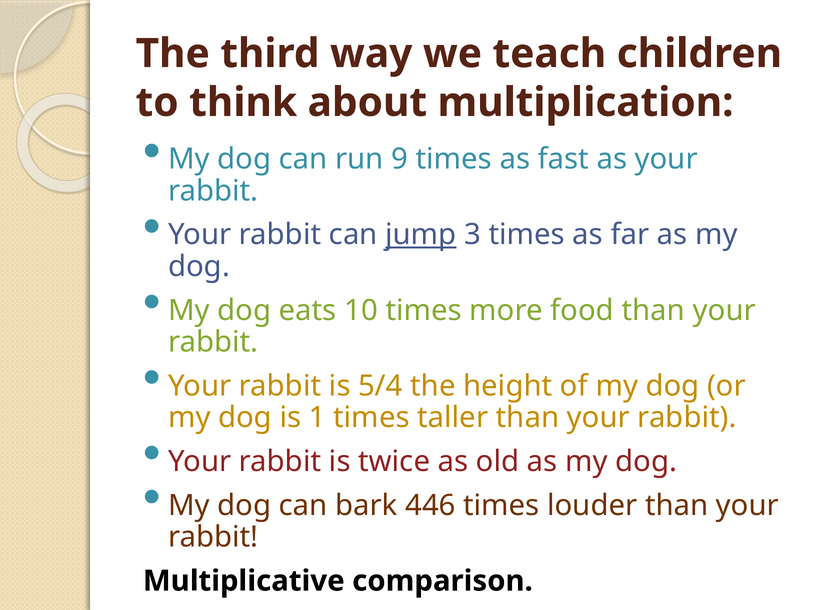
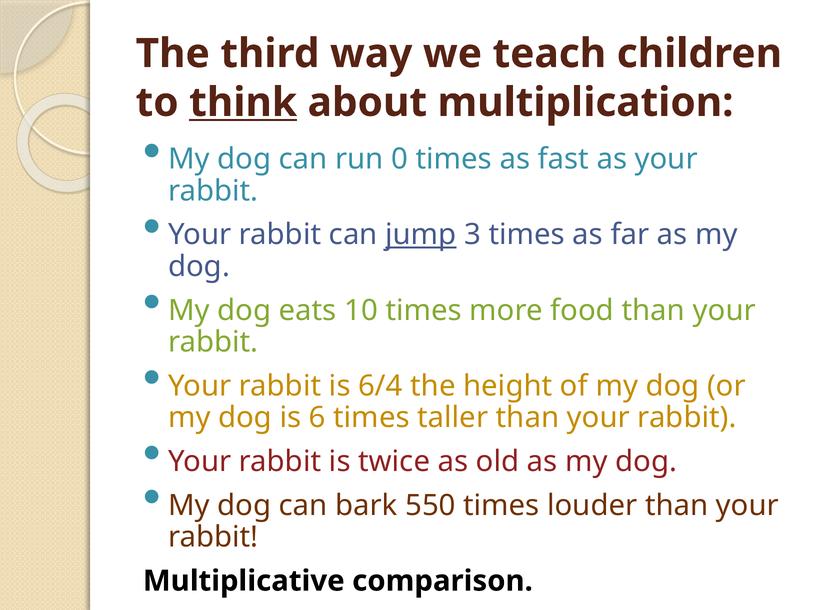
think underline: none -> present (243, 102)
9: 9 -> 0 (400, 159)
5/4: 5/4 -> 6/4 (380, 386)
1: 1 -> 6 (317, 417)
446: 446 -> 550 (430, 505)
